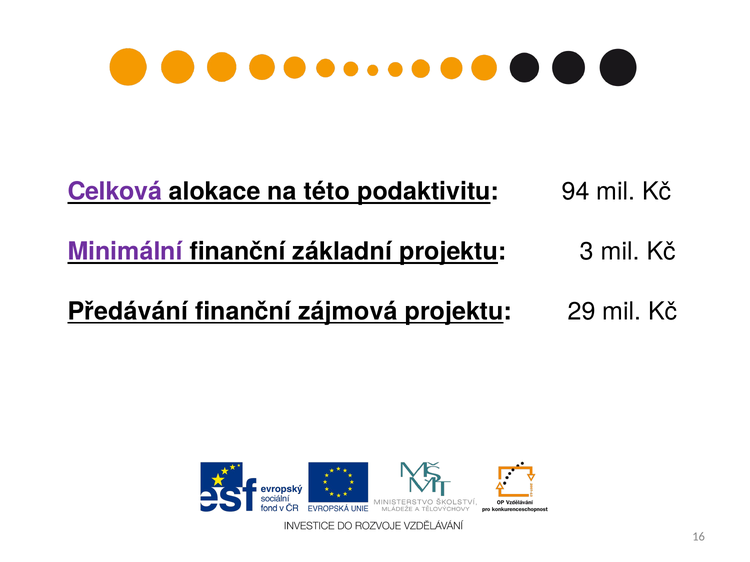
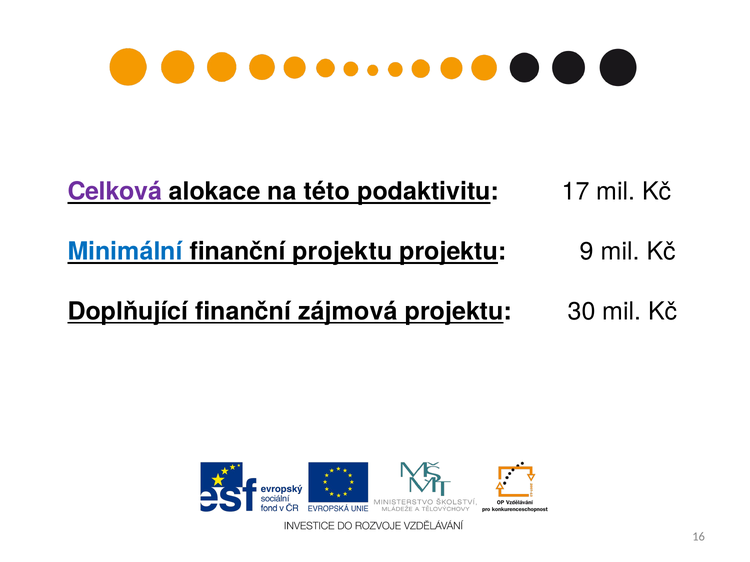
94: 94 -> 17 (576, 192)
Minimální colour: purple -> blue (125, 252)
finanční základní: základní -> projektu (342, 252)
3: 3 -> 9 (587, 252)
Předávání: Předávání -> Doplňující (128, 312)
29: 29 -> 30 (582, 312)
